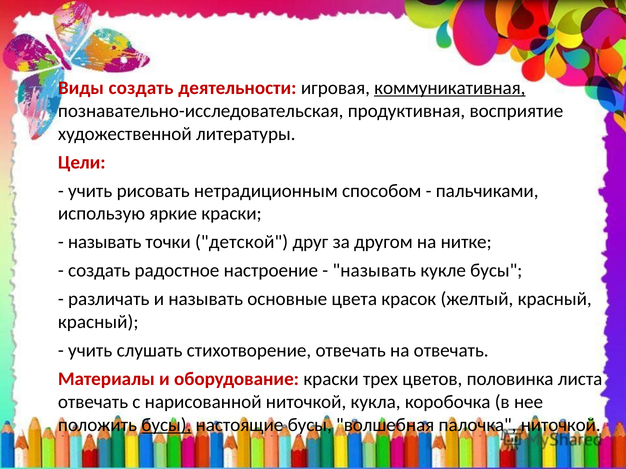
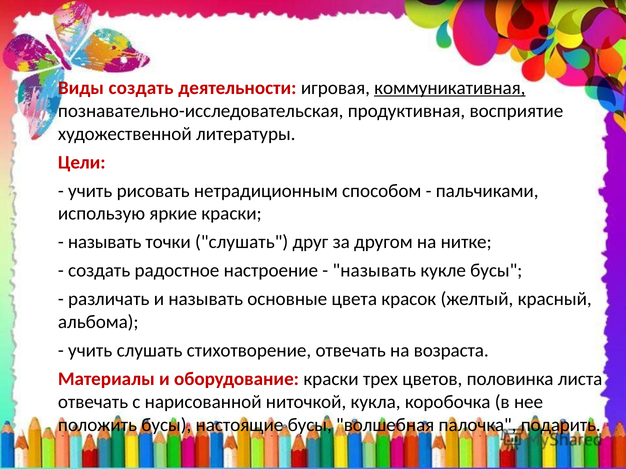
точки детской: детской -> слушать (242, 242)
красный: красный -> альбома (98, 322)
на отвечать: отвечать -> возраста (451, 351)
бусы underline: present -> none (166, 425)
палочка ниточкой: ниточкой -> подарить (561, 425)
